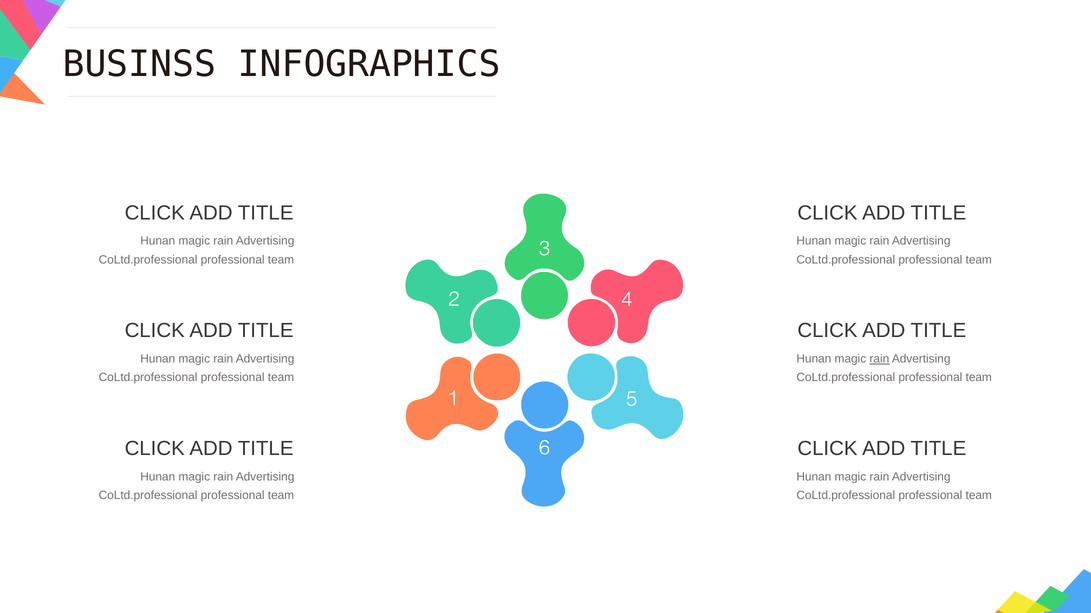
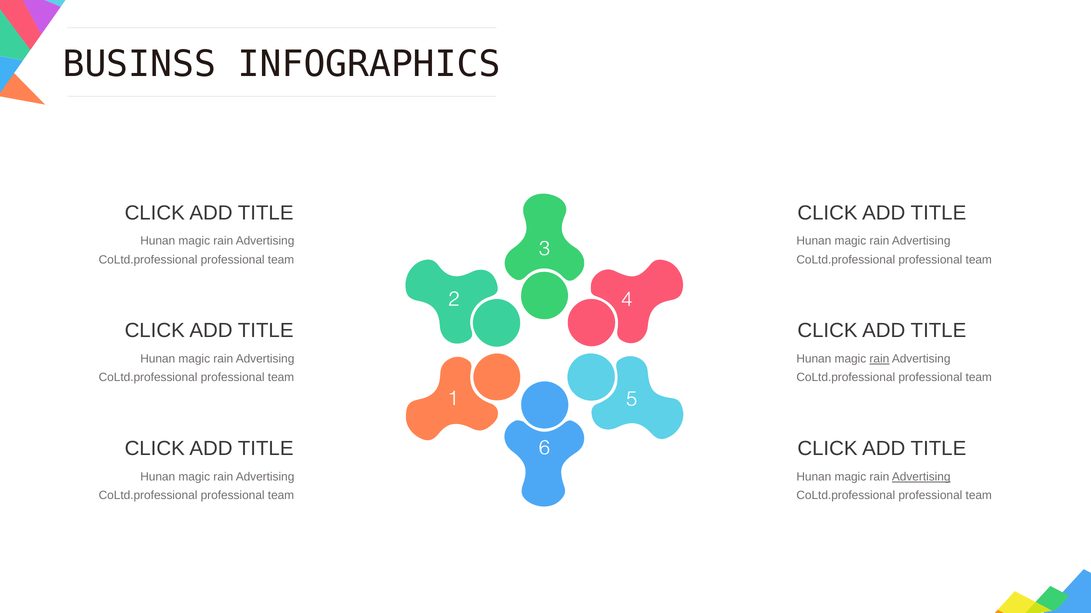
Advertising underline: none -> present (921, 477)
